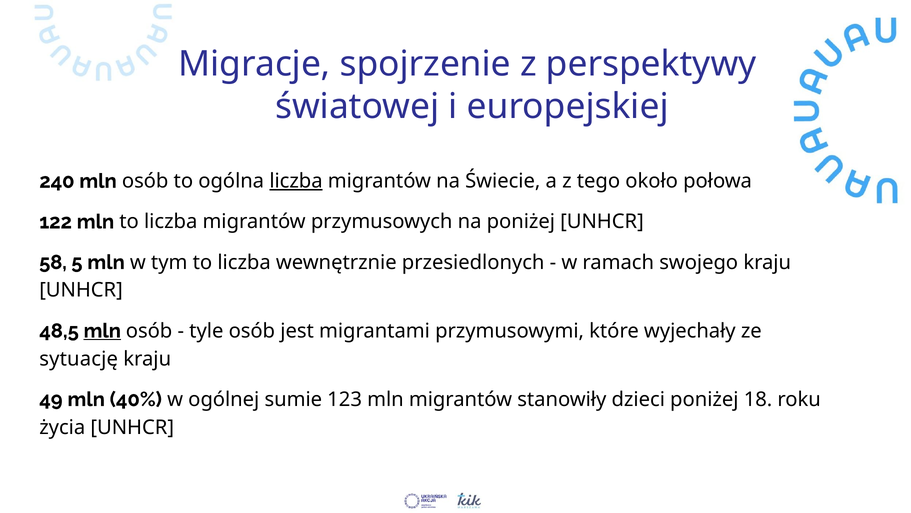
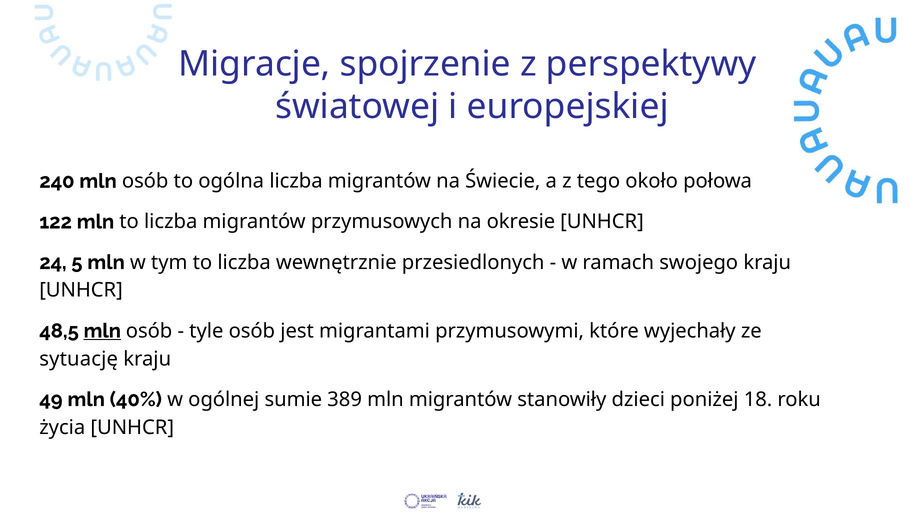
liczba underline: present -> none (296, 181)
na poniżej: poniżej -> okresie (521, 222)
58: 58 -> 24 (53, 262)
123: 123 -> 389 (345, 399)
